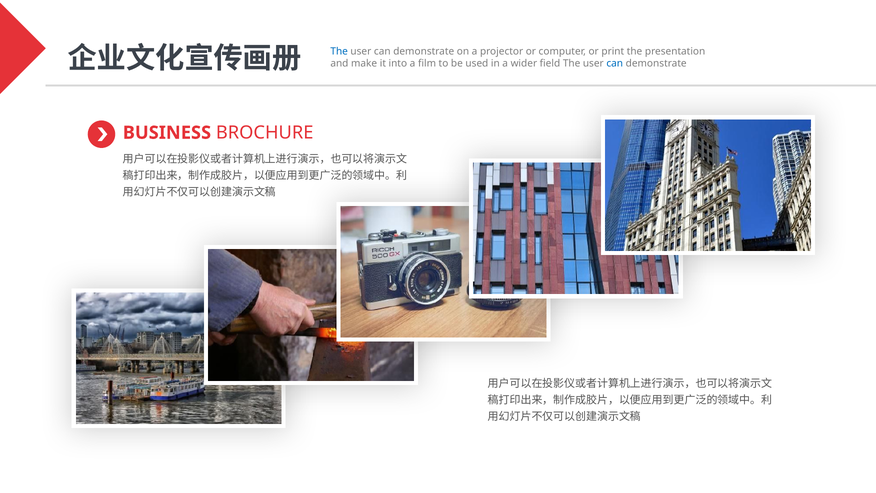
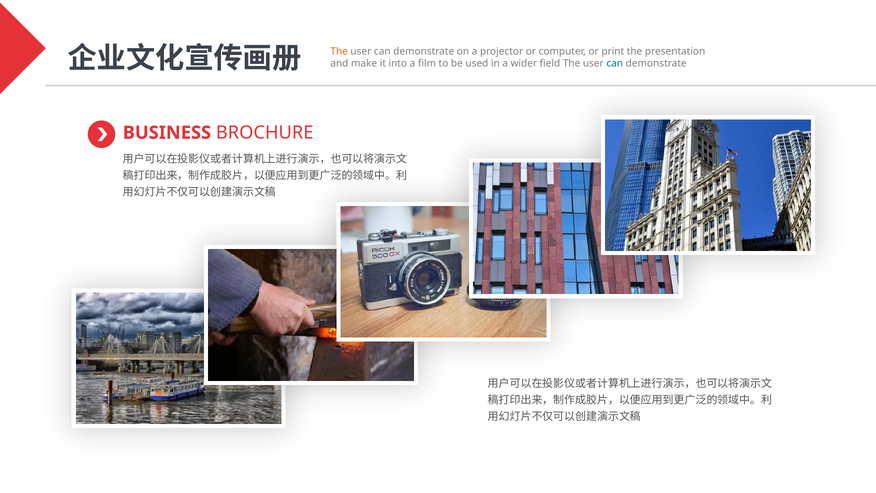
The colour: blue -> orange (339, 51)
